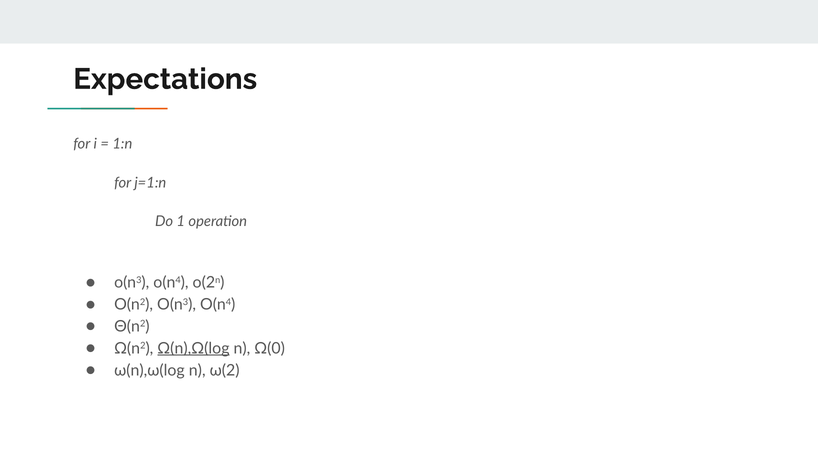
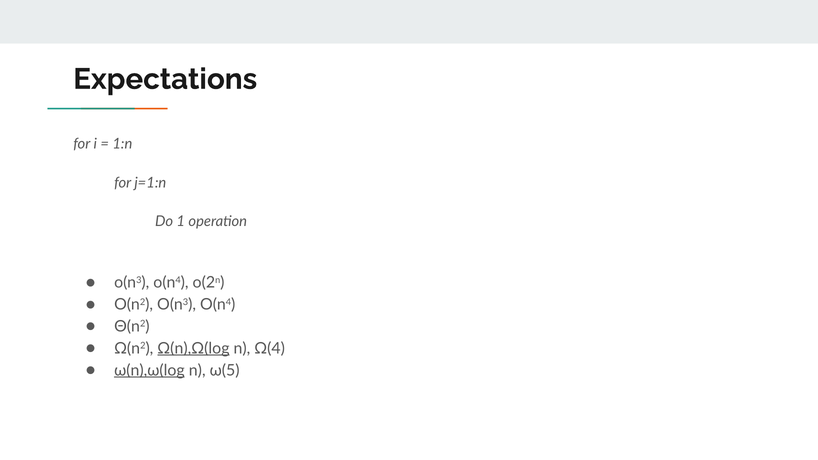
Ω(0: Ω(0 -> Ω(4 (270, 348)
ω(n),ω(log underline: none -> present (149, 370)
ω(2: ω(2 -> ω(5 (225, 370)
